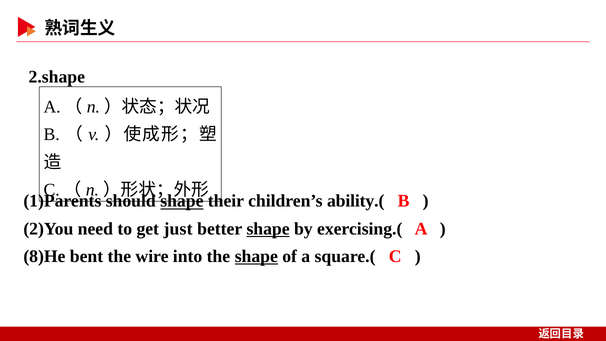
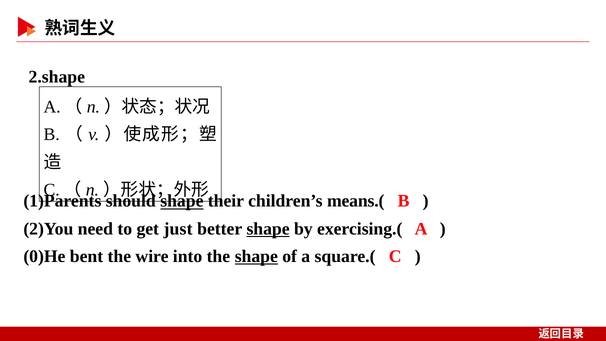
ability.(: ability.( -> means.( (356, 201)
8)He: 8)He -> 0)He (44, 256)
